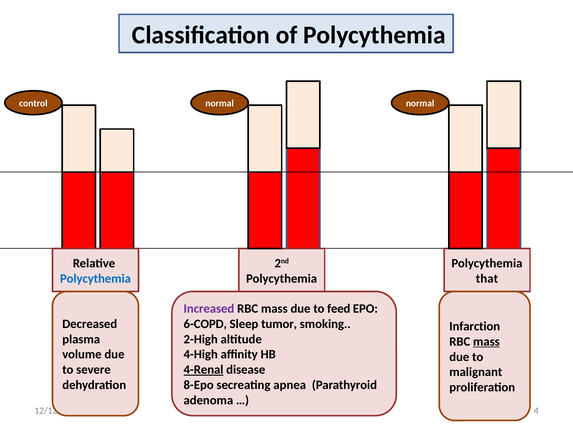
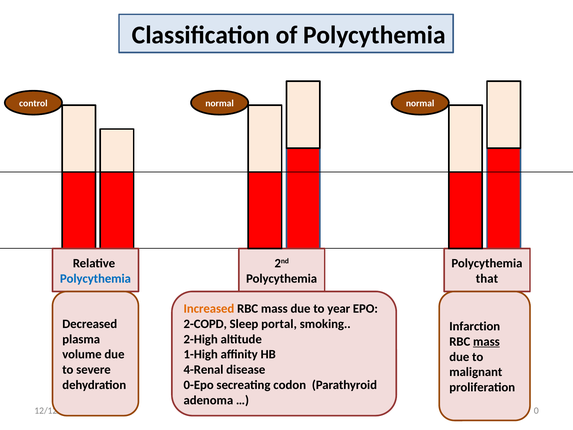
Increased colour: purple -> orange (209, 308)
feed: feed -> year (339, 308)
6-COPD: 6-COPD -> 2-COPD (205, 324)
tumor: tumor -> portal (279, 324)
4-High: 4-High -> 1-High (201, 354)
4-Renal underline: present -> none (203, 369)
8-Epo: 8-Epo -> 0-Epo (199, 385)
apnea: apnea -> codon (290, 385)
4: 4 -> 0 (536, 410)
